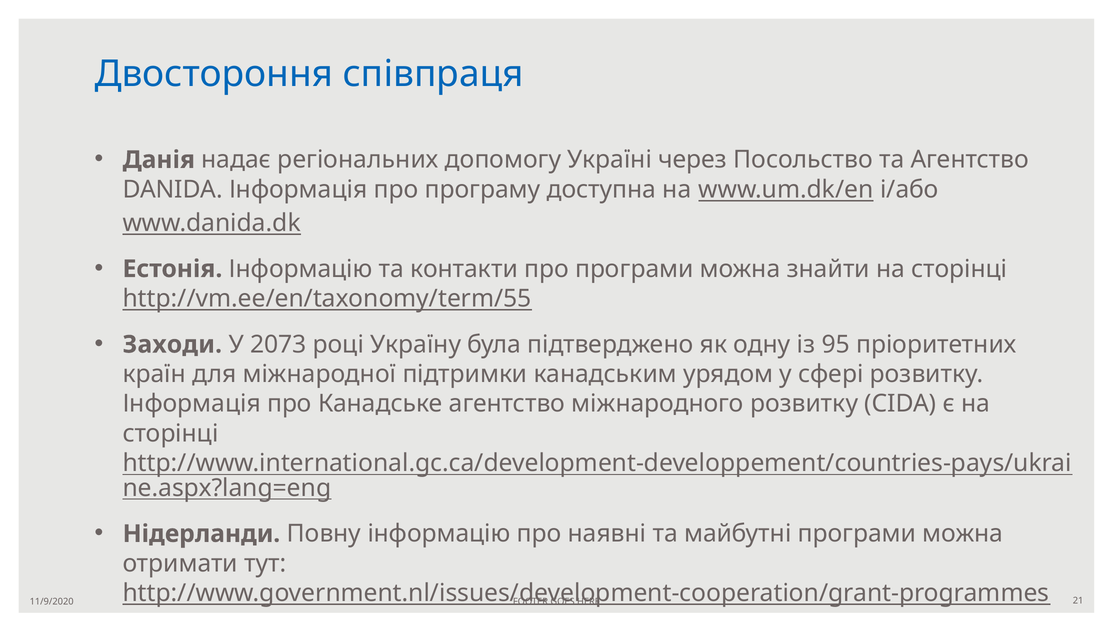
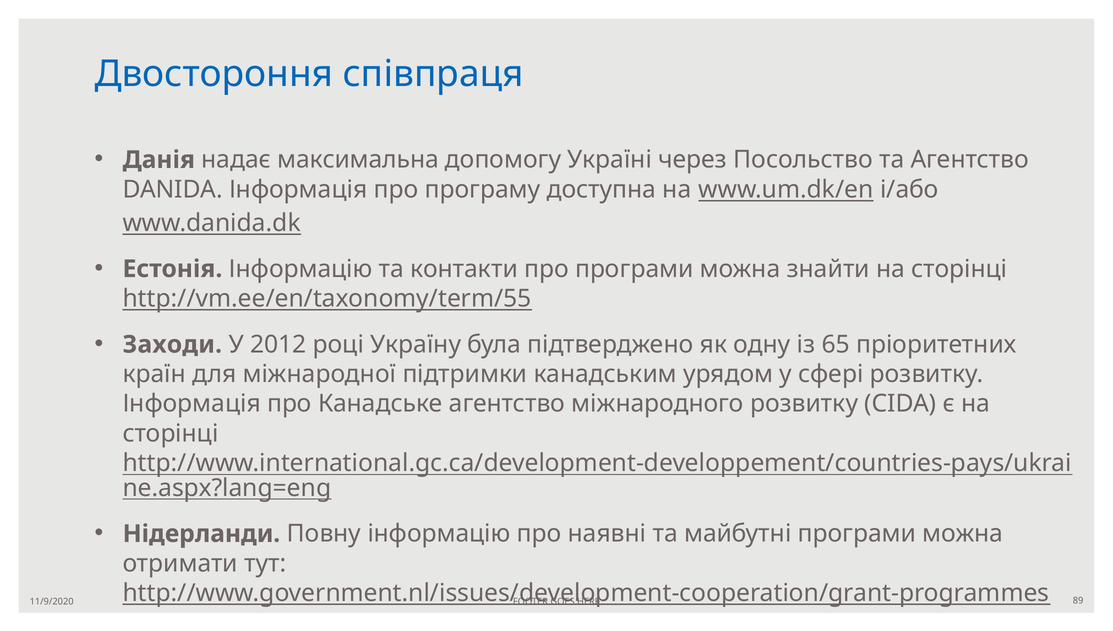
регіональних: регіональних -> максимальна (358, 160)
2073: 2073 -> 2012 (278, 345)
95: 95 -> 65 (836, 345)
21: 21 -> 89 (1078, 601)
